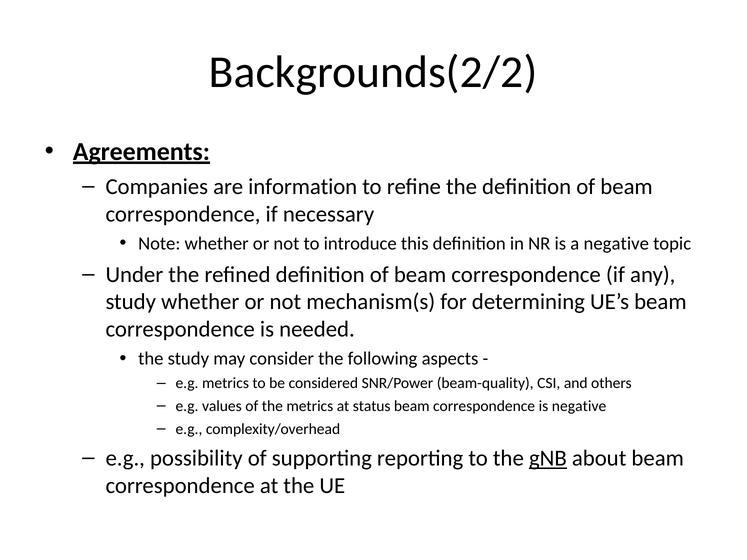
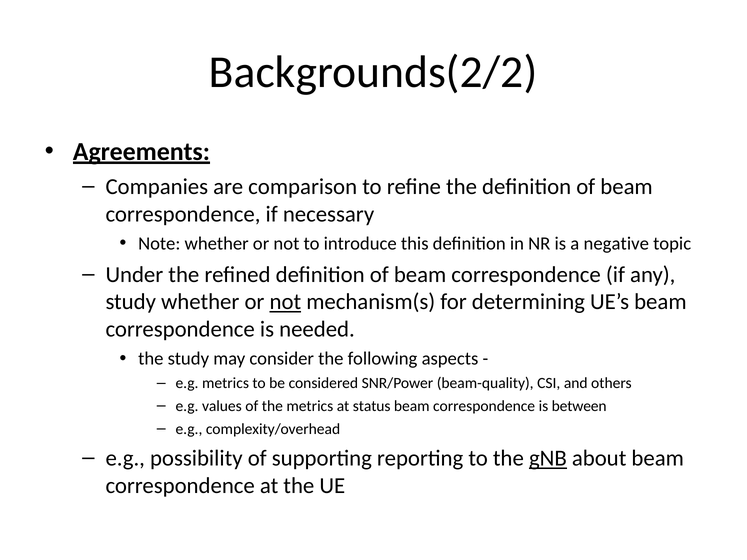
information: information -> comparison (303, 187)
not underline: none -> present (285, 302)
is negative: negative -> between (579, 406)
